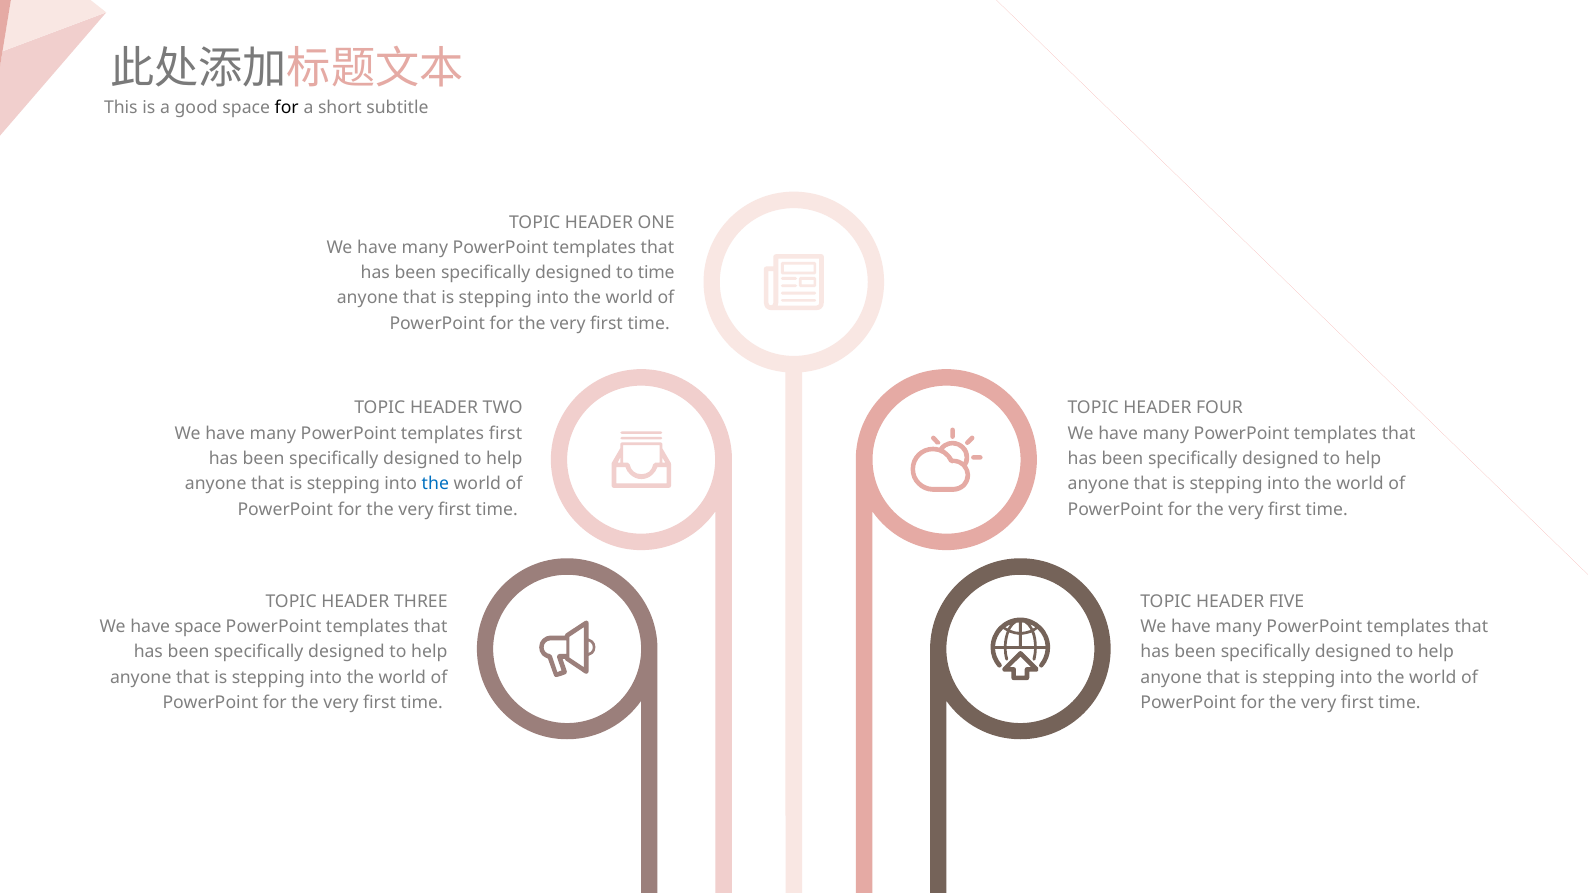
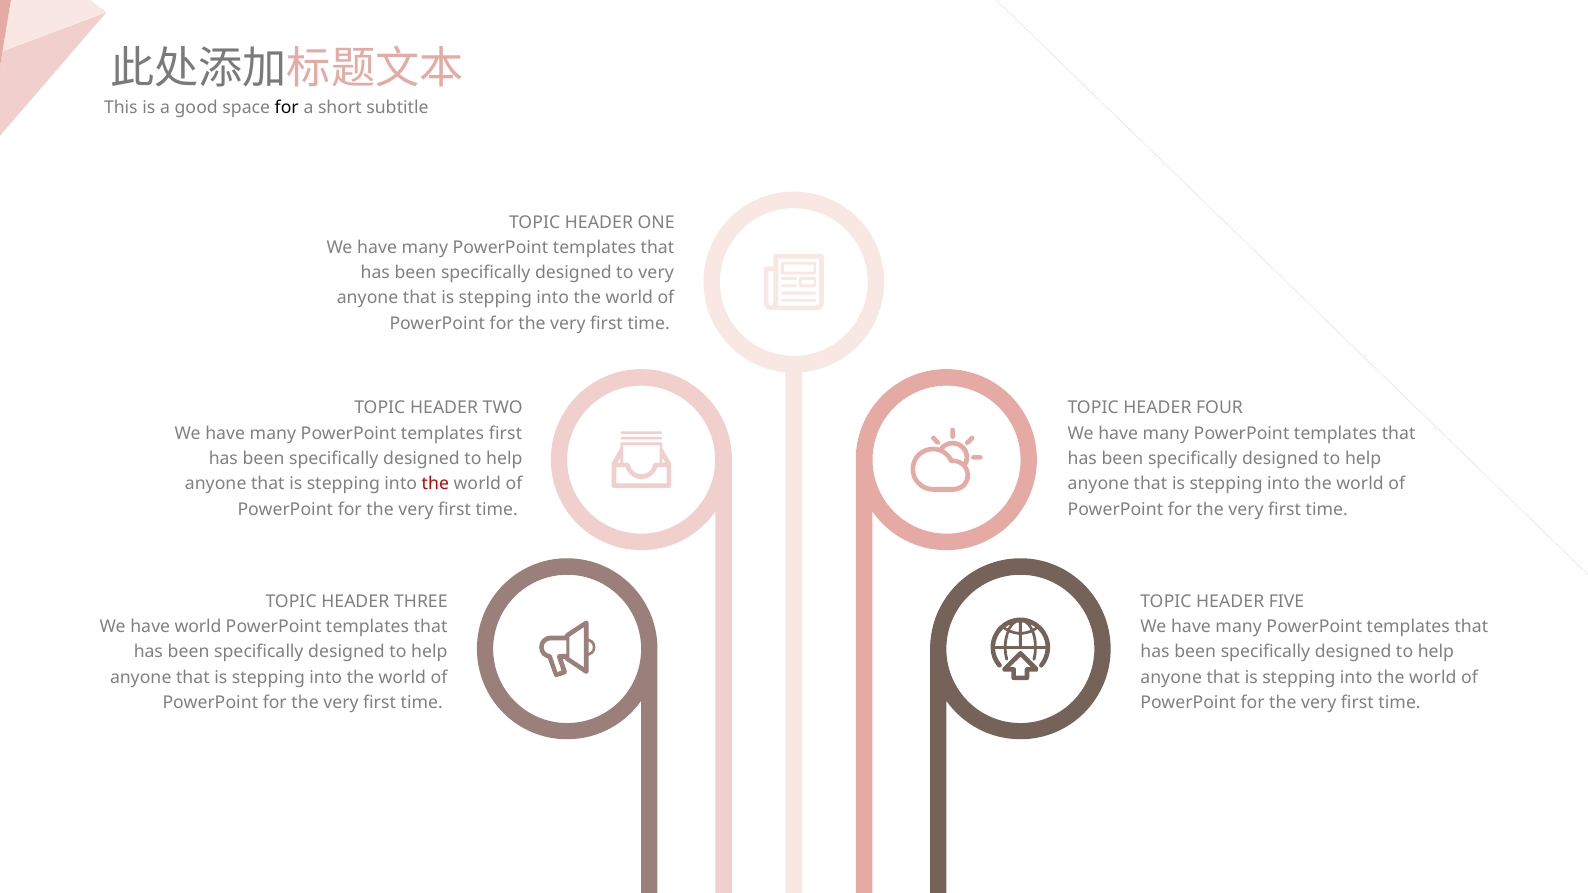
to time: time -> very (656, 273)
the colour: blue -> red (435, 484)
have space: space -> world (198, 627)
